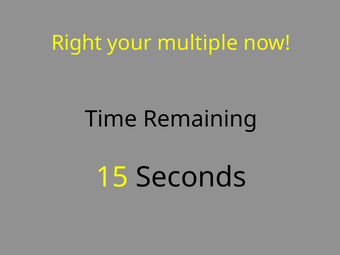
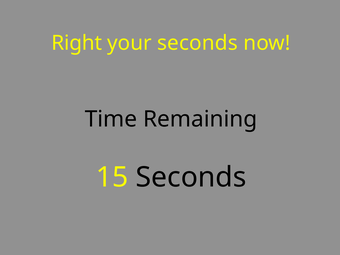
your multiple: multiple -> seconds (197, 43)
